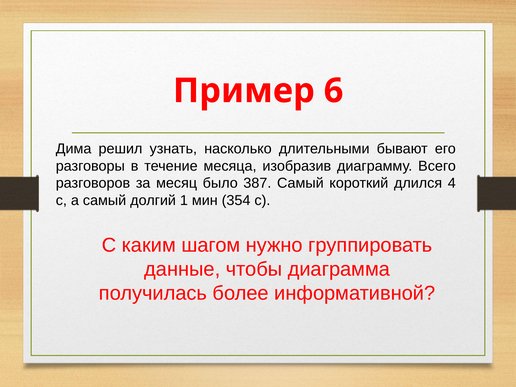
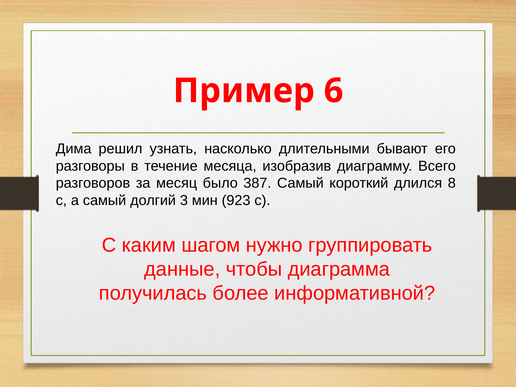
4: 4 -> 8 (452, 183)
1: 1 -> 3 (184, 200)
354: 354 -> 923 (236, 200)
